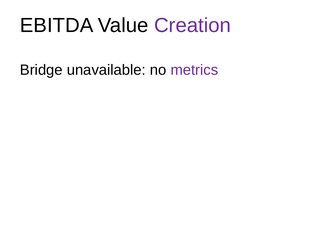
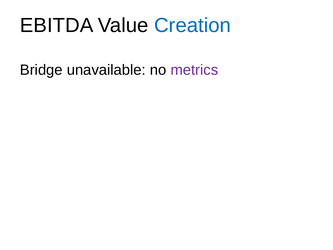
Creation colour: purple -> blue (192, 25)
